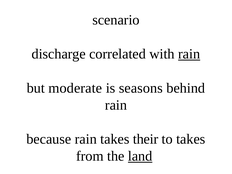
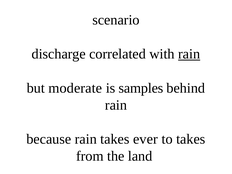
seasons: seasons -> samples (141, 88)
their: their -> ever (145, 139)
land underline: present -> none (140, 156)
